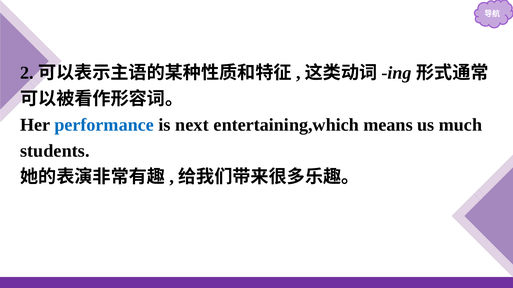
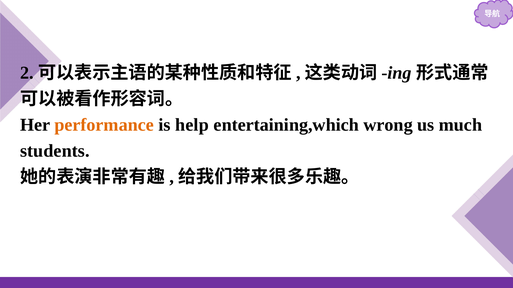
performance colour: blue -> orange (104, 125)
next: next -> help (192, 125)
means: means -> wrong (388, 125)
